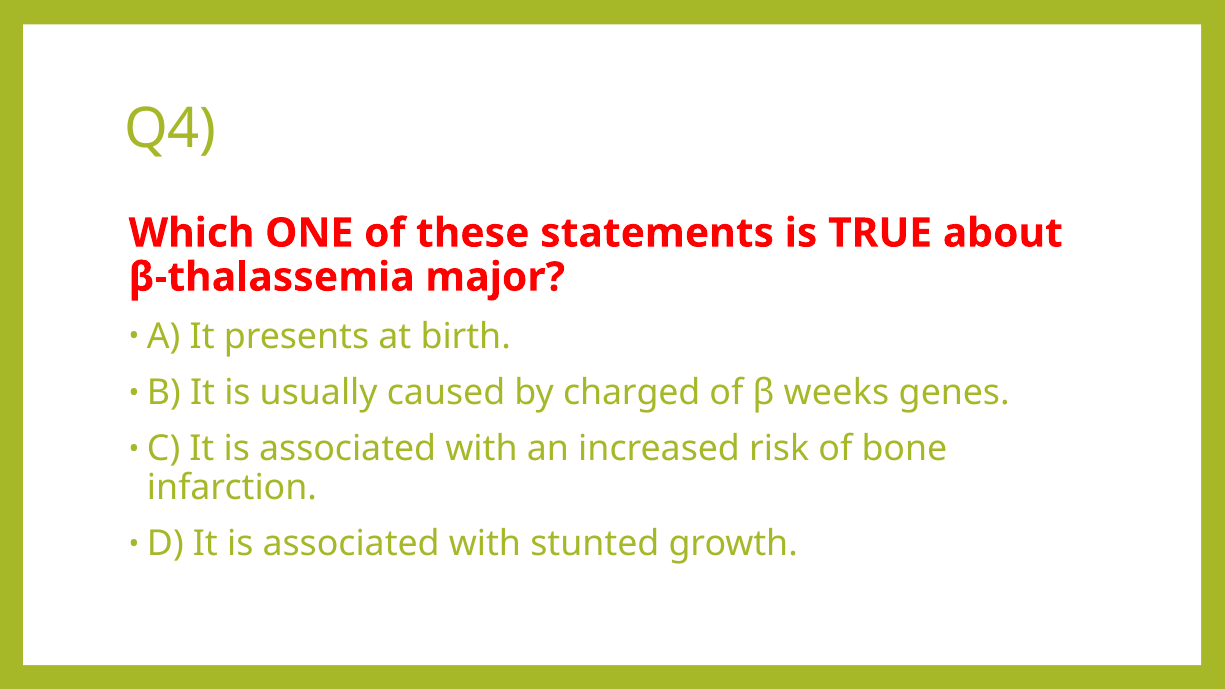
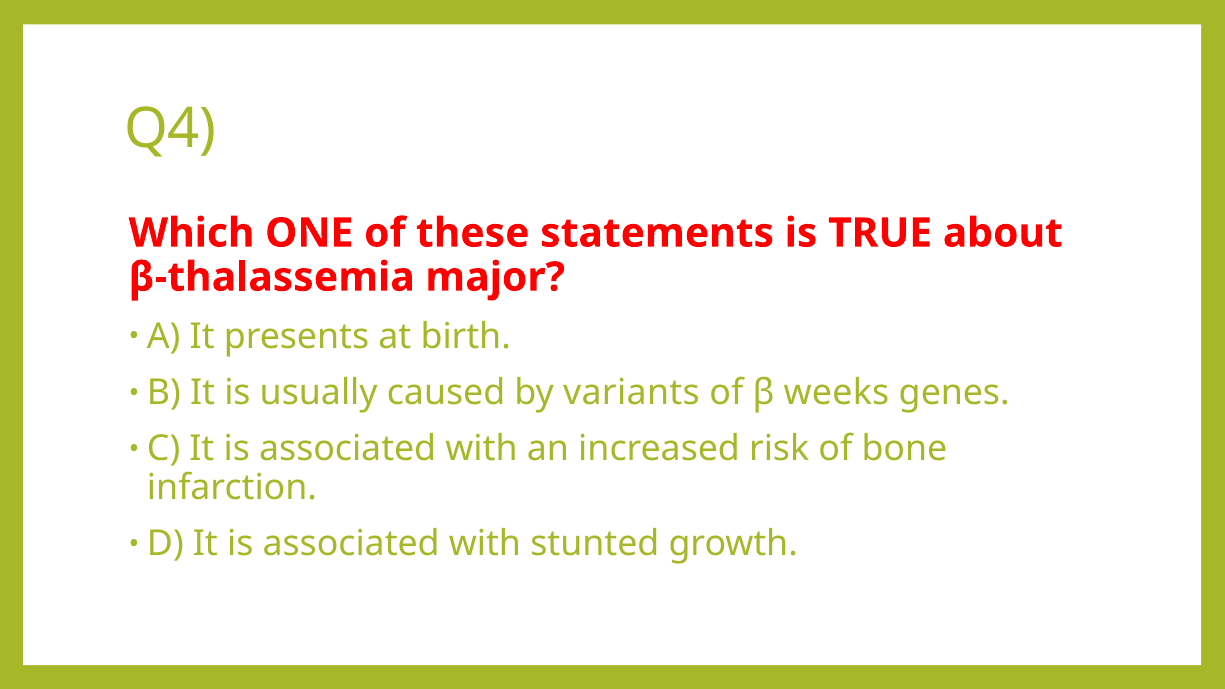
charged: charged -> variants (631, 393)
